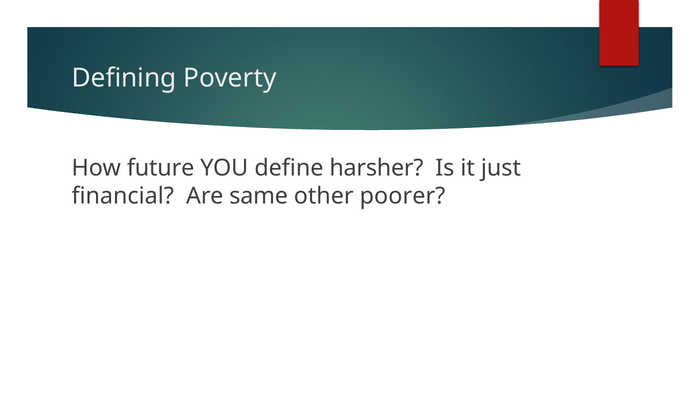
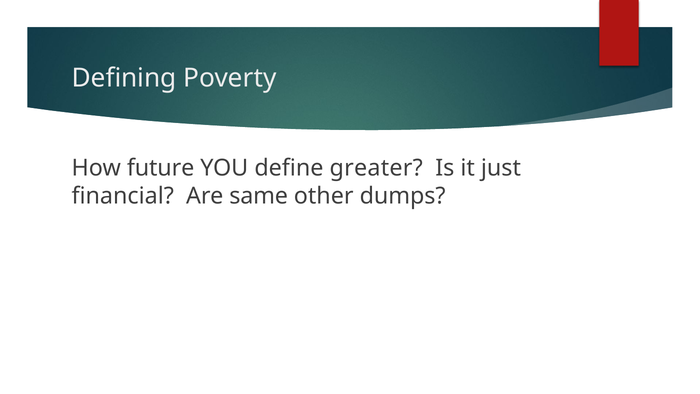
harsher: harsher -> greater (376, 168)
poorer: poorer -> dumps (403, 196)
